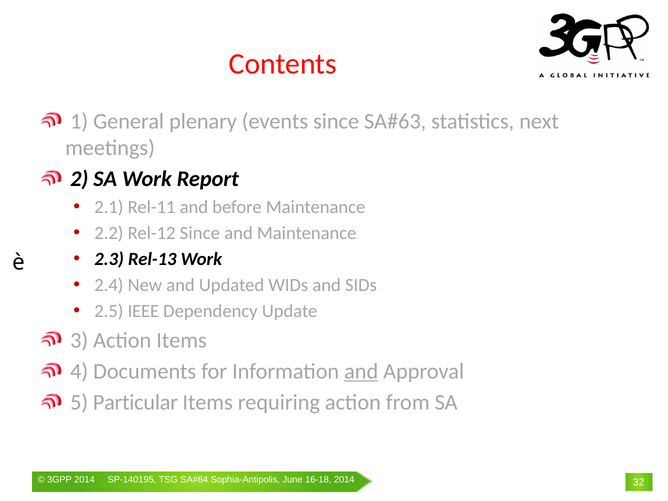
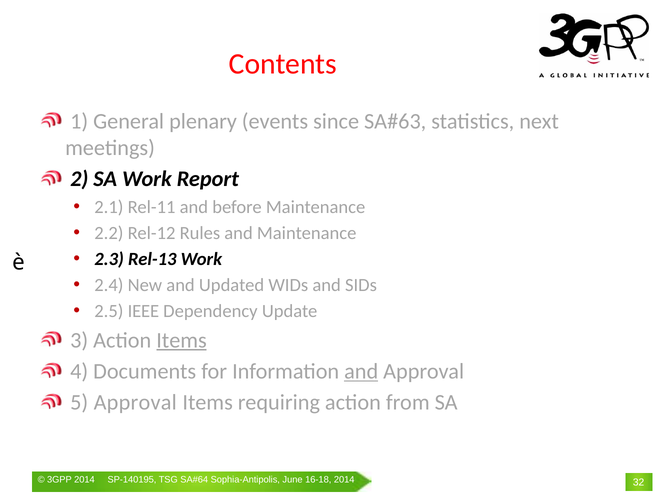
Rel-12 Since: Since -> Rules (200, 233)
Items underline: none -> present (182, 340)
5 Particular: Particular -> Approval (135, 403)
